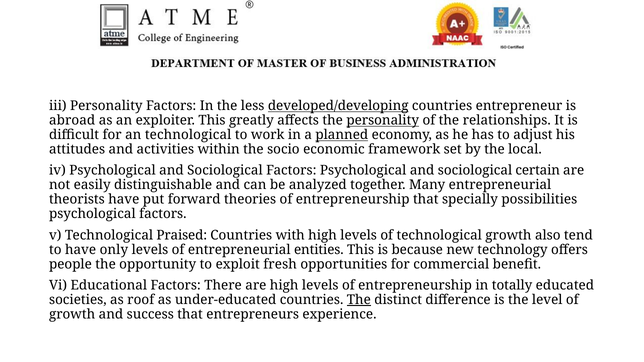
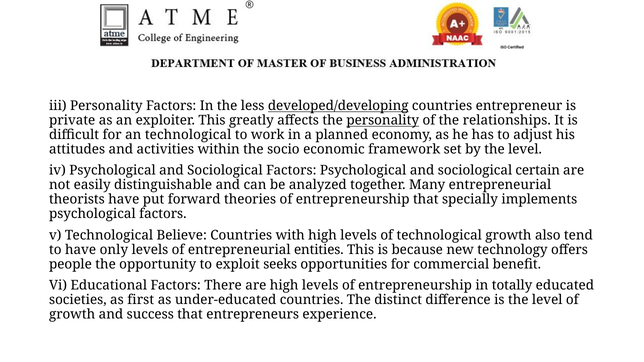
abroad: abroad -> private (72, 121)
planned underline: present -> none (342, 135)
by the local: local -> level (525, 149)
possibilities: possibilities -> implements (539, 200)
Praised: Praised -> Believe (182, 235)
fresh: fresh -> seeks (280, 264)
roof: roof -> first (141, 300)
The underline: present -> none (359, 300)
